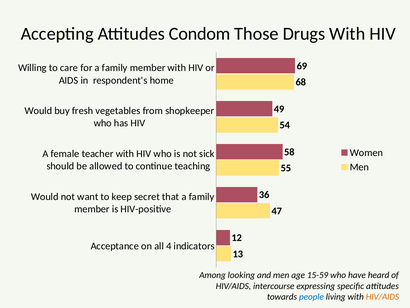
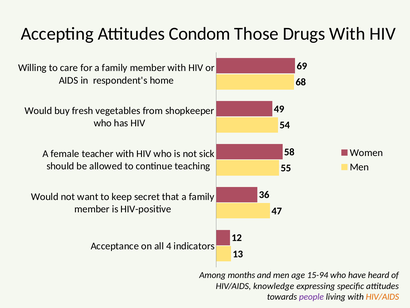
looking: looking -> months (241, 275)
15-59: 15-59 -> 15-94 (318, 275)
intercourse: intercourse -> knowledge (274, 286)
people colour: blue -> purple (311, 296)
